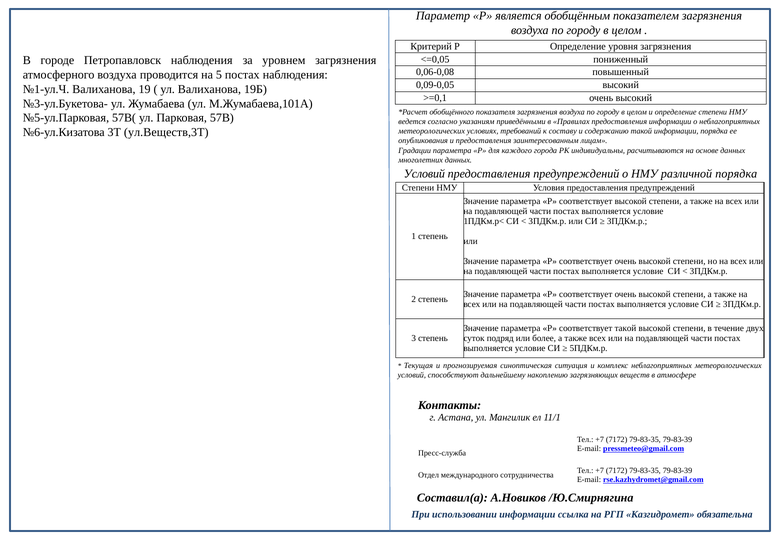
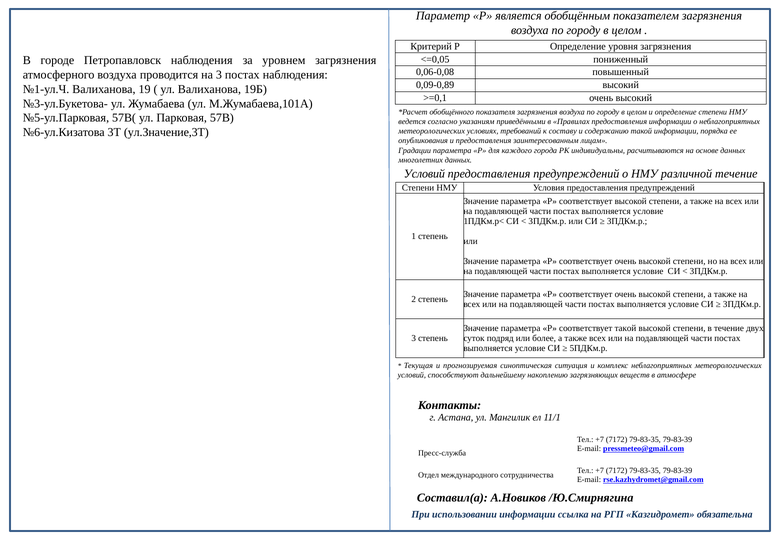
на 5: 5 -> 3 (219, 75)
0,09-0,05: 0,09-0,05 -> 0,09-0,89 (435, 85)
ул.Веществ,3Т: ул.Веществ,3Т -> ул.Значение,3Т (166, 132)
различной порядка: порядка -> течение (736, 174)
